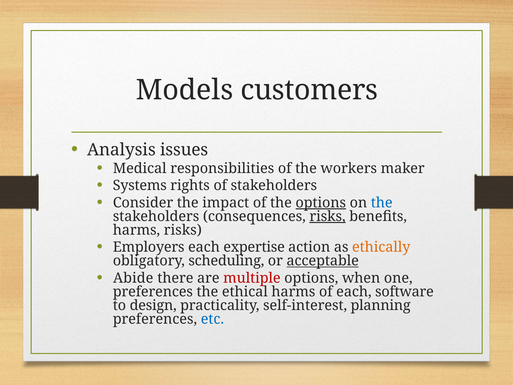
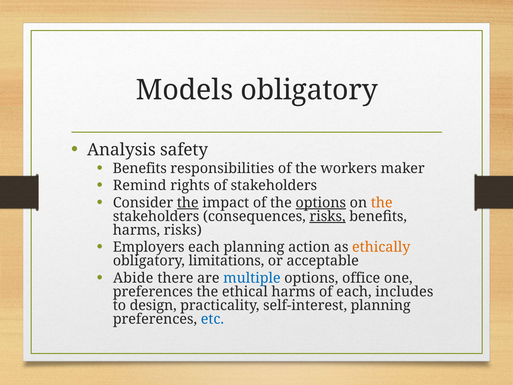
Models customers: customers -> obligatory (309, 90)
issues: issues -> safety (184, 150)
Medical: Medical -> Benefits (140, 168)
Systems: Systems -> Remind (140, 185)
the underline: none -> present (188, 203)
the colour: blue -> orange (382, 203)
each expertise: expertise -> planning (254, 247)
scheduling: scheduling -> limitations (226, 261)
acceptable underline: present -> none (323, 261)
multiple colour: red -> blue (252, 278)
when: when -> office (361, 278)
software: software -> includes (404, 292)
